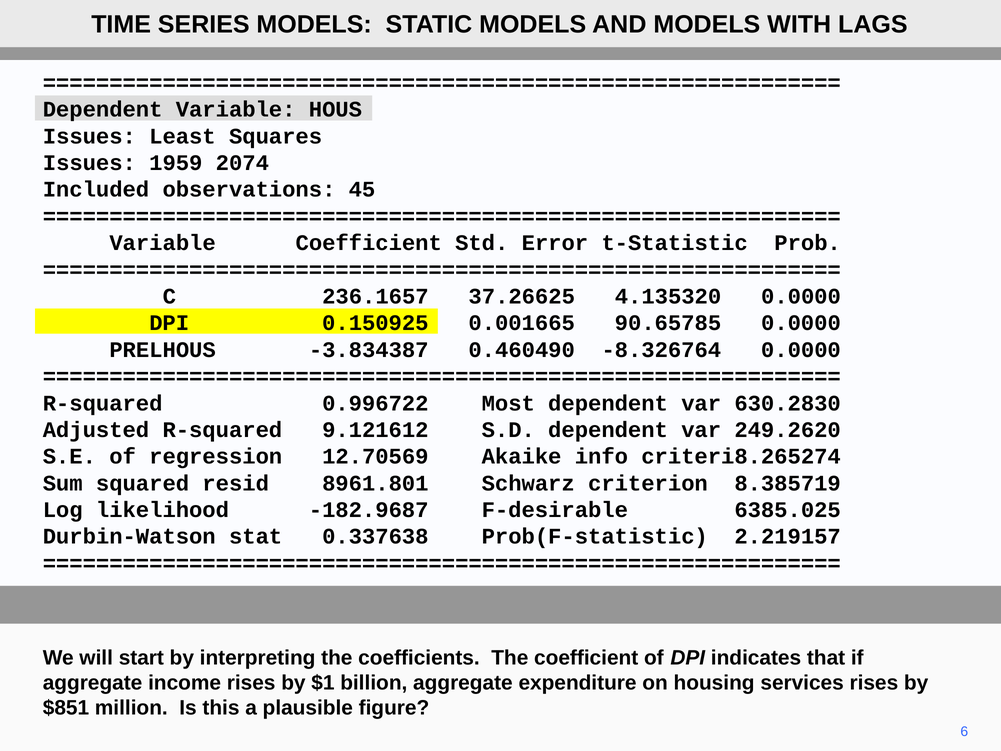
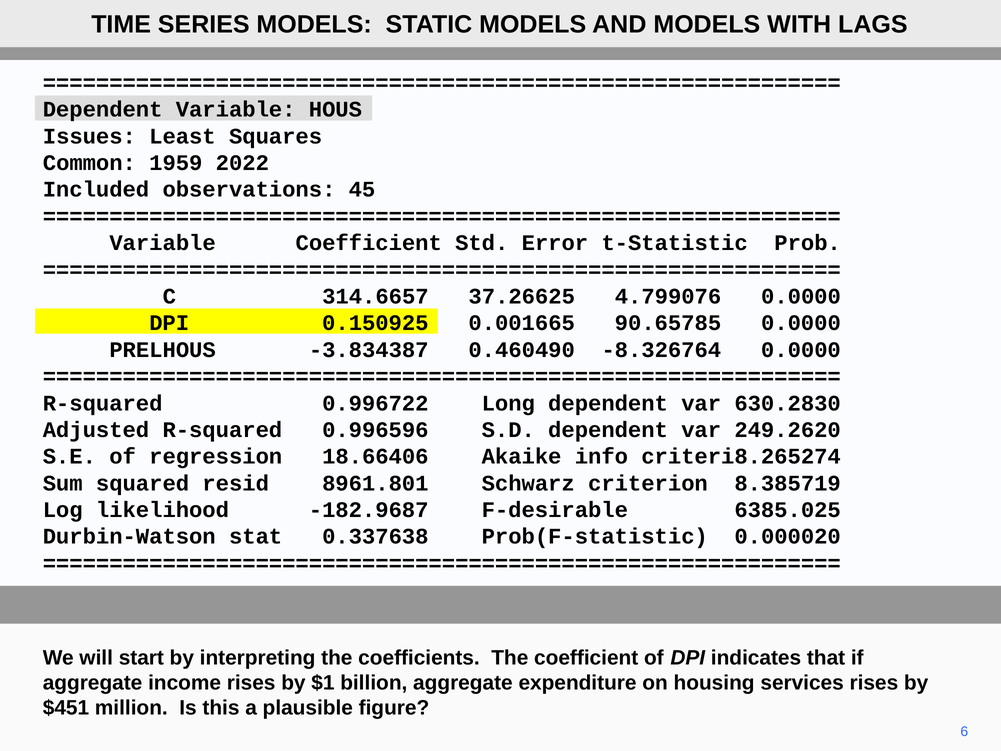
Issues: Issues -> Common (89, 163)
2074: 2074 -> 2022 (242, 163)
236.1657: 236.1657 -> 314.6657 (375, 296)
4.135320: 4.135320 -> 4.799076 (668, 296)
Most: Most -> Long (508, 403)
9.121612: 9.121612 -> 0.996596 (375, 430)
12.70569: 12.70569 -> 18.66406 (375, 456)
2.219157: 2.219157 -> 0.000020 (788, 536)
$851: $851 -> $451 (66, 708)
